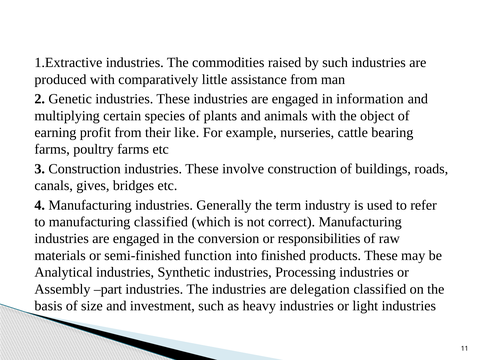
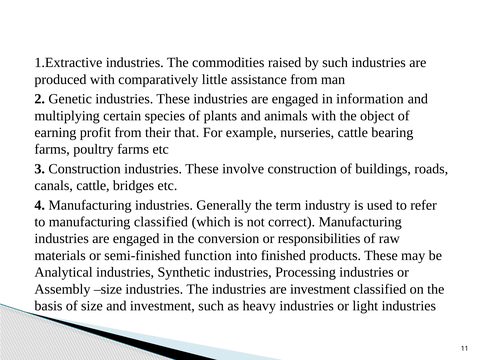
like: like -> that (187, 133)
canals gives: gives -> cattle (93, 186)
Assembly part: part -> size (108, 289)
are delegation: delegation -> investment (320, 289)
